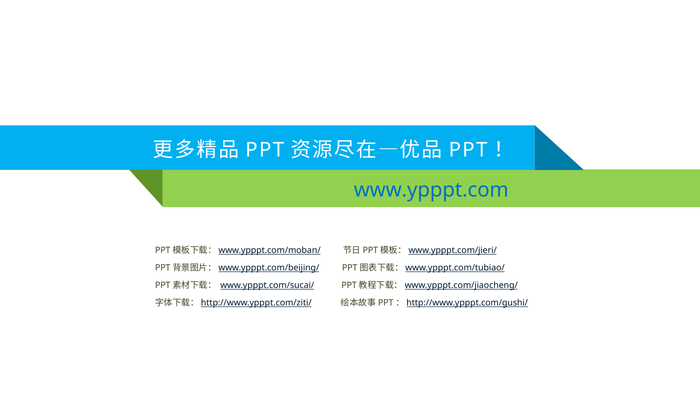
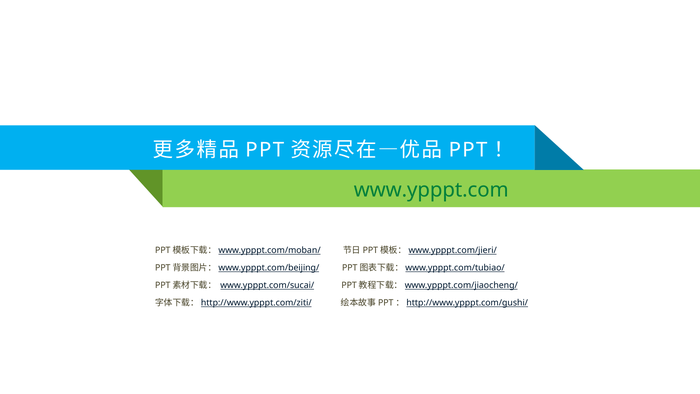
www.ypppt.com colour: blue -> green (431, 190)
